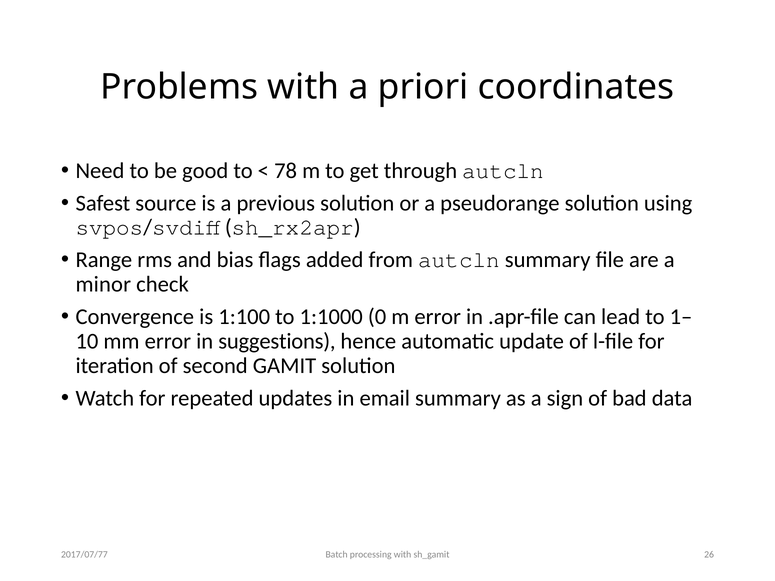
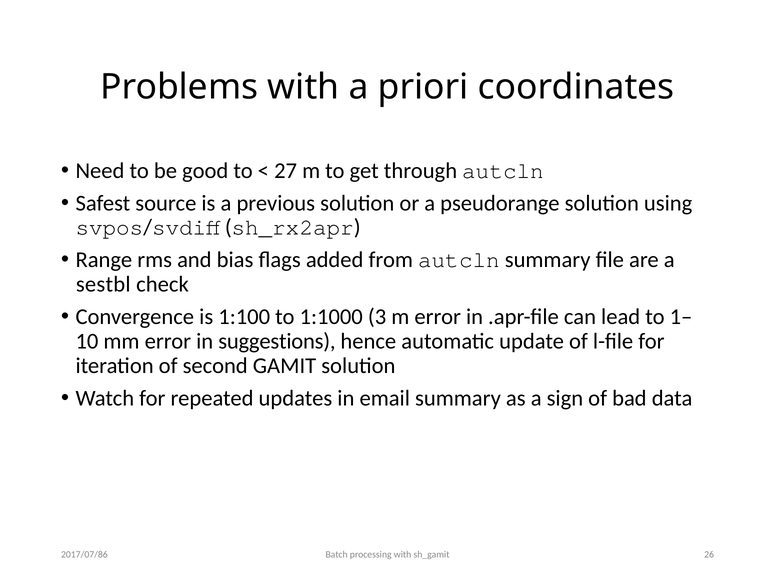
78: 78 -> 27 (286, 171)
minor: minor -> sestbl (103, 284)
0: 0 -> 3 (377, 317)
2017/07/77: 2017/07/77 -> 2017/07/86 (84, 555)
